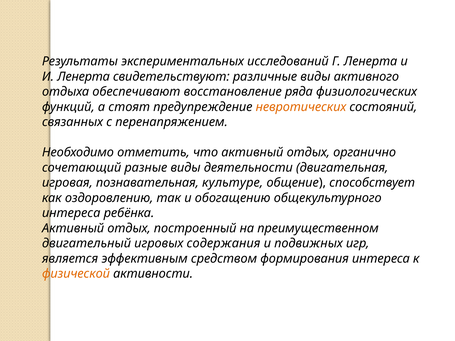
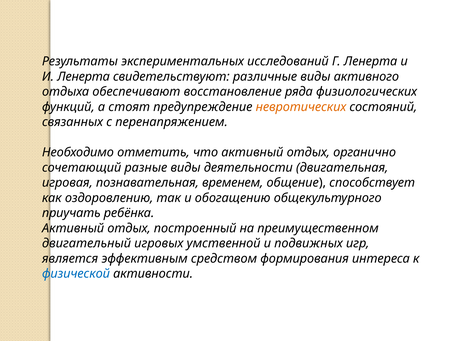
культуре: культуре -> временем (233, 183)
интереса: интереса -> приучать (71, 213)
содержания: содержания -> умственной (224, 244)
физической colour: orange -> blue (76, 274)
